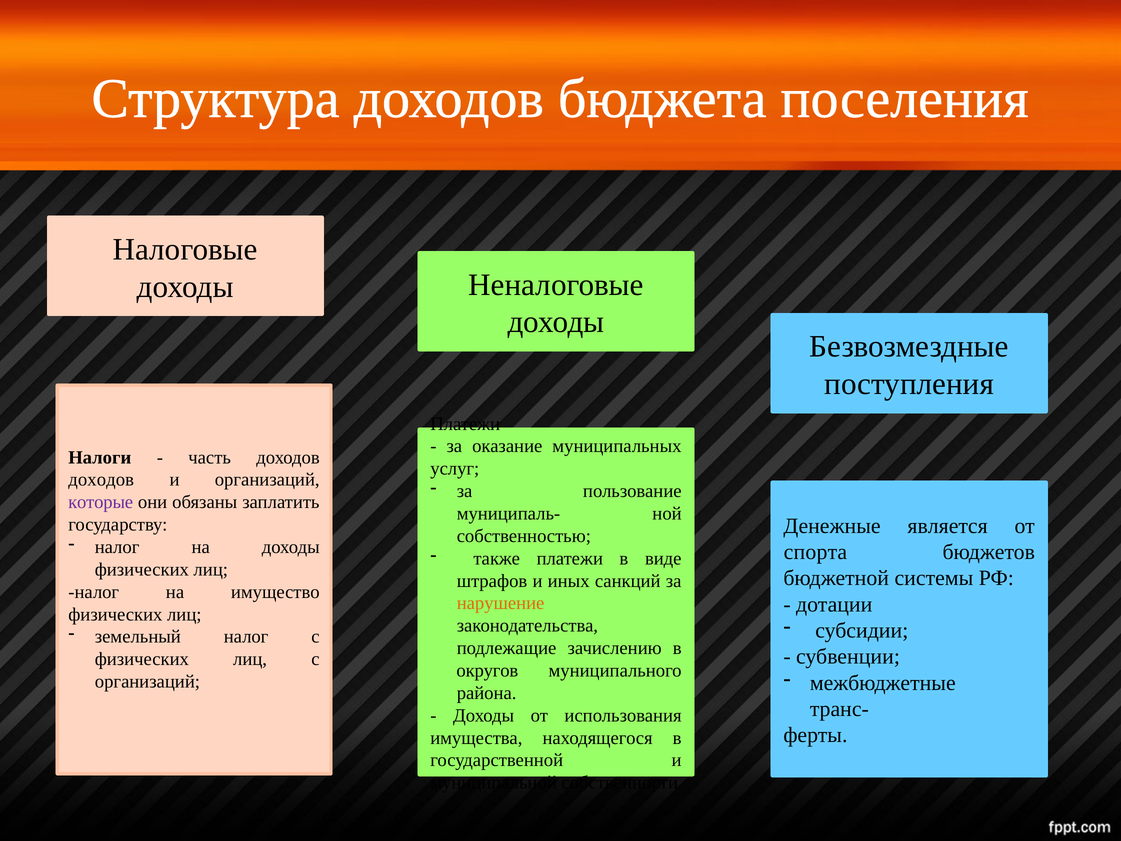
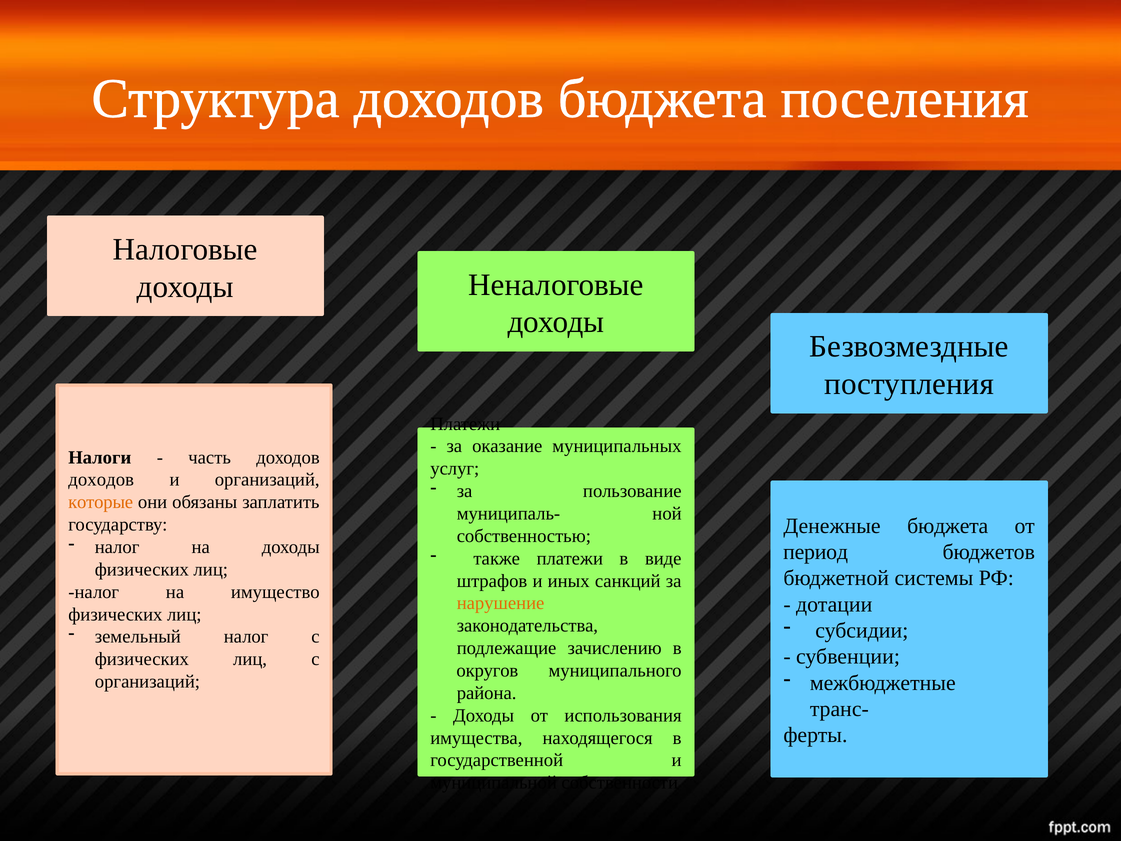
которые colour: purple -> orange (101, 502)
Денежные является: является -> бюджета (948, 526)
спорта: спорта -> период (816, 552)
